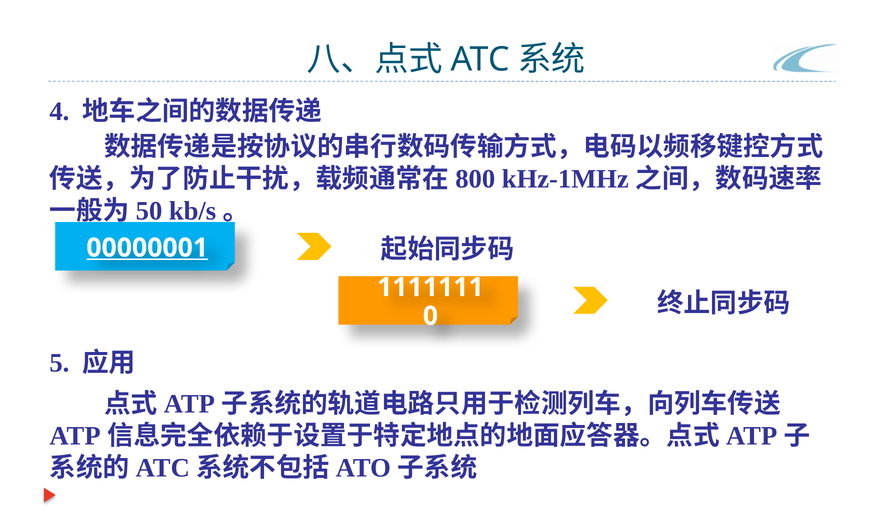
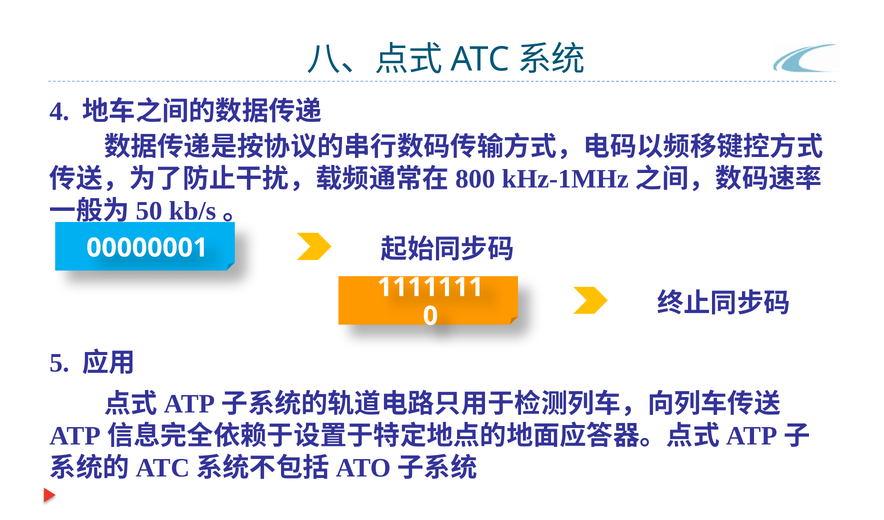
00000001 underline: present -> none (147, 248)
